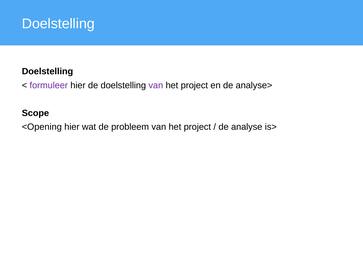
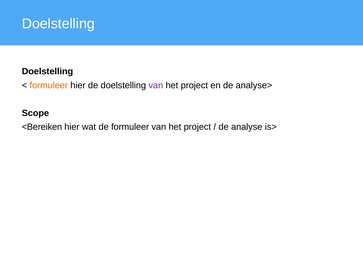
formuleer colour: purple -> orange (49, 85)
<Opening: <Opening -> <Bereiken (42, 127)
de probleem: probleem -> formuleer (130, 127)
